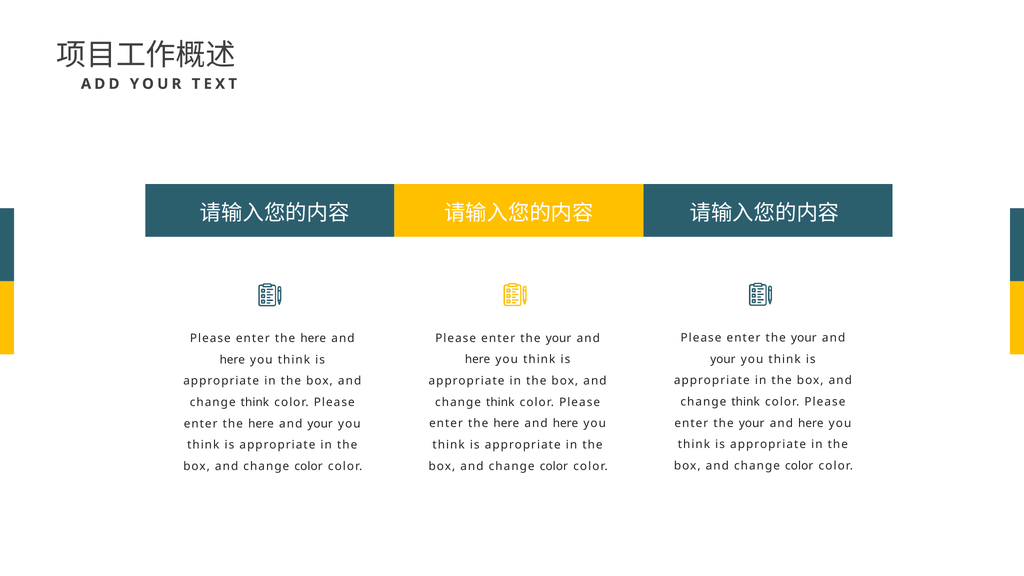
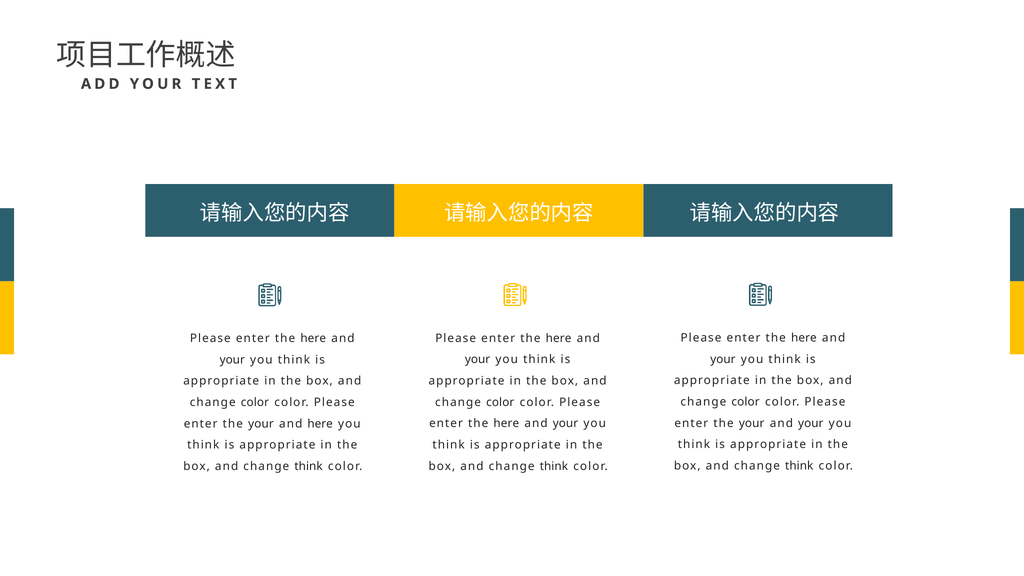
your: your -> here (804, 338)
your: your -> here (559, 338)
here: here -> your (478, 359)
here: here -> your (232, 360)
think: think -> color (746, 402)
think: think -> color (500, 402)
think: think -> color (255, 402)
here: here -> your (811, 423)
here: here -> your (565, 424)
here: here -> your (261, 424)
your: your -> here (320, 424)
color: color -> think (799, 466)
color: color -> think (554, 466)
color: color -> think (309, 466)
